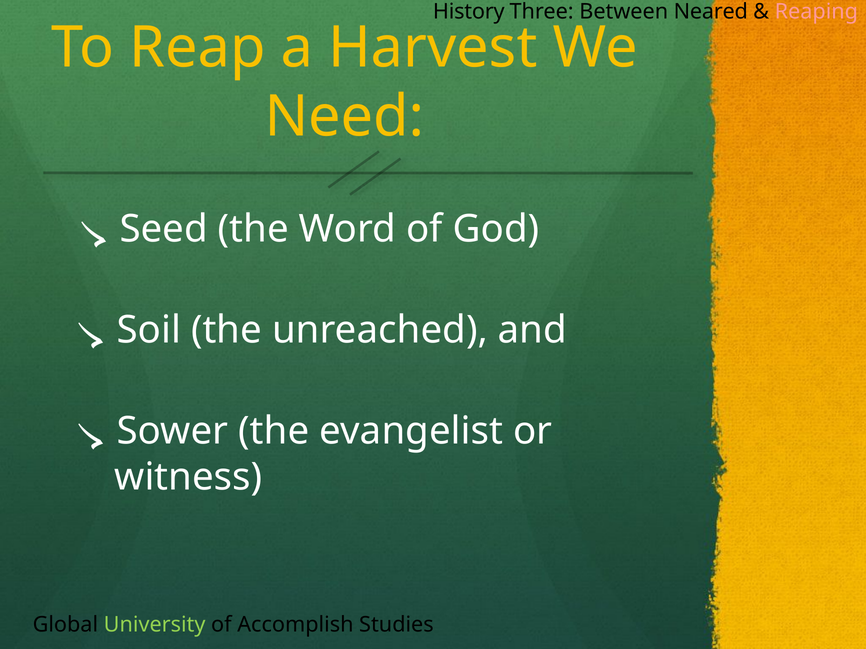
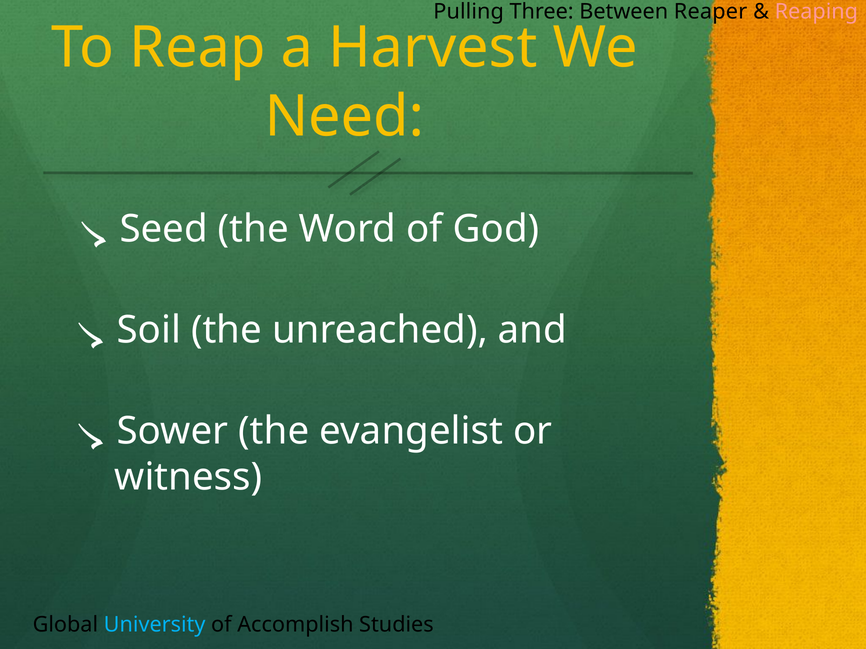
History: History -> Pulling (469, 12)
Neared: Neared -> Reaper (711, 12)
University colour: light green -> light blue (155, 625)
